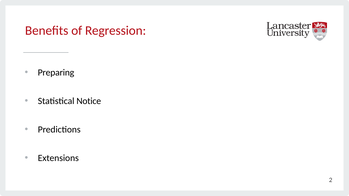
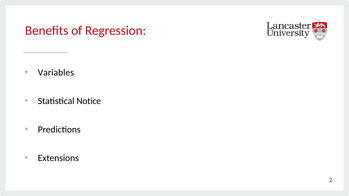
Preparing: Preparing -> Variables (56, 73)
